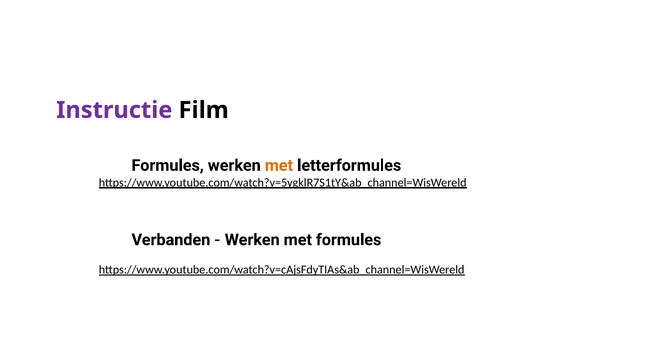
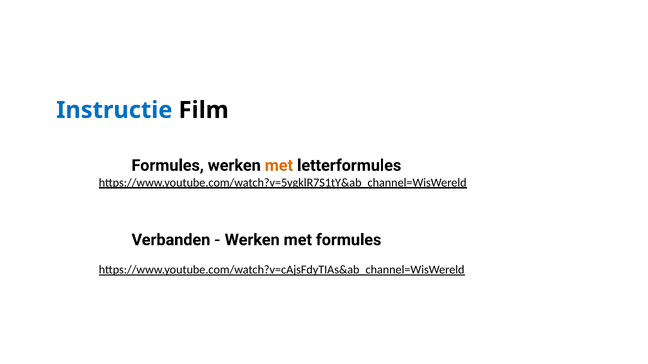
Instructie colour: purple -> blue (114, 110)
